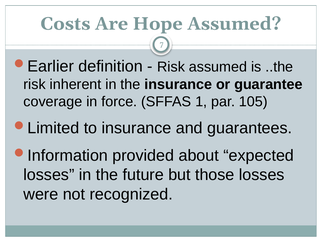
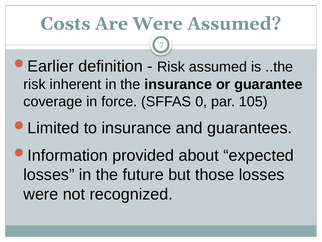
Are Hope: Hope -> Were (158, 24)
1: 1 -> 0 (201, 101)
